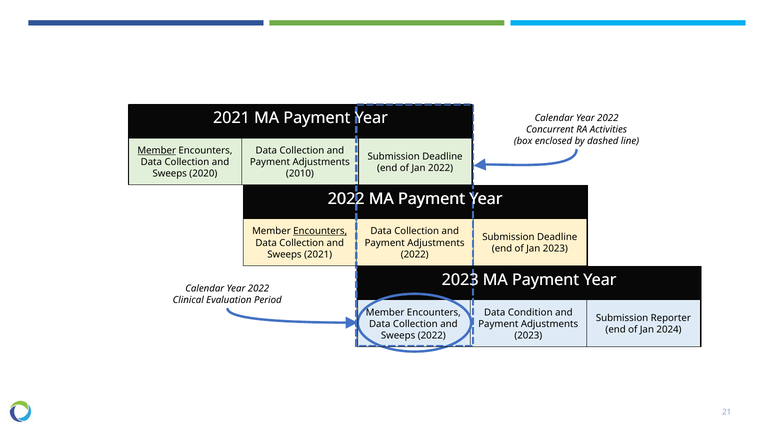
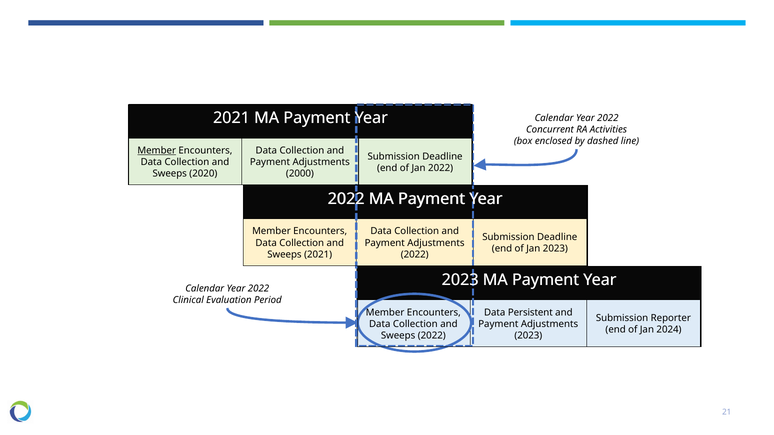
2010: 2010 -> 2000 (300, 174)
Encounters underline: present -> none (320, 231)
Condition: Condition -> Persistent (530, 313)
